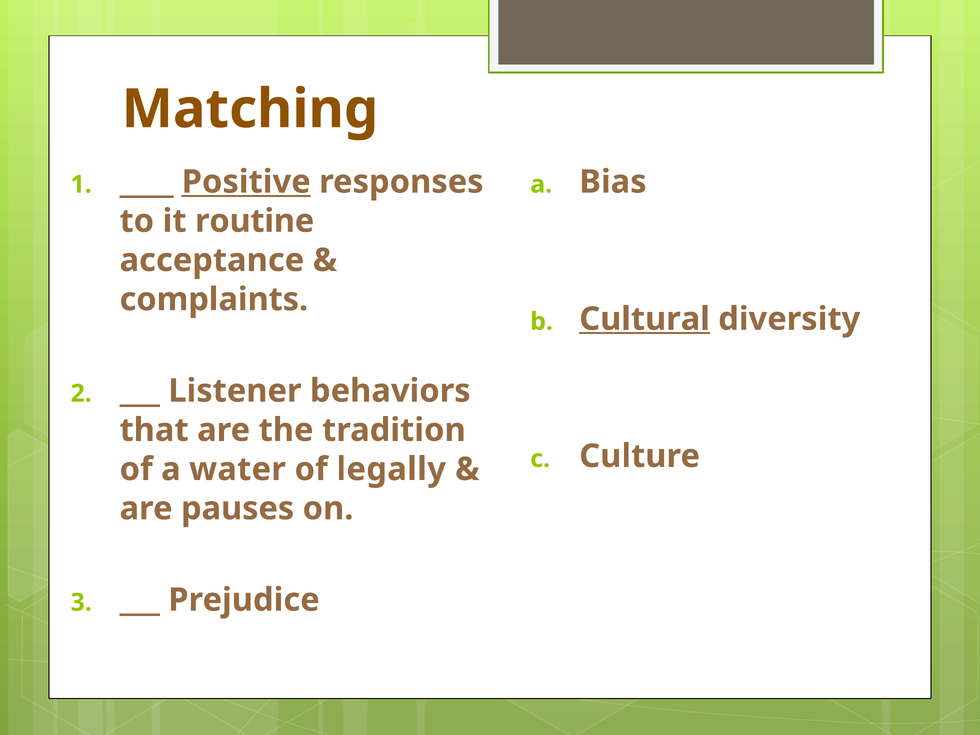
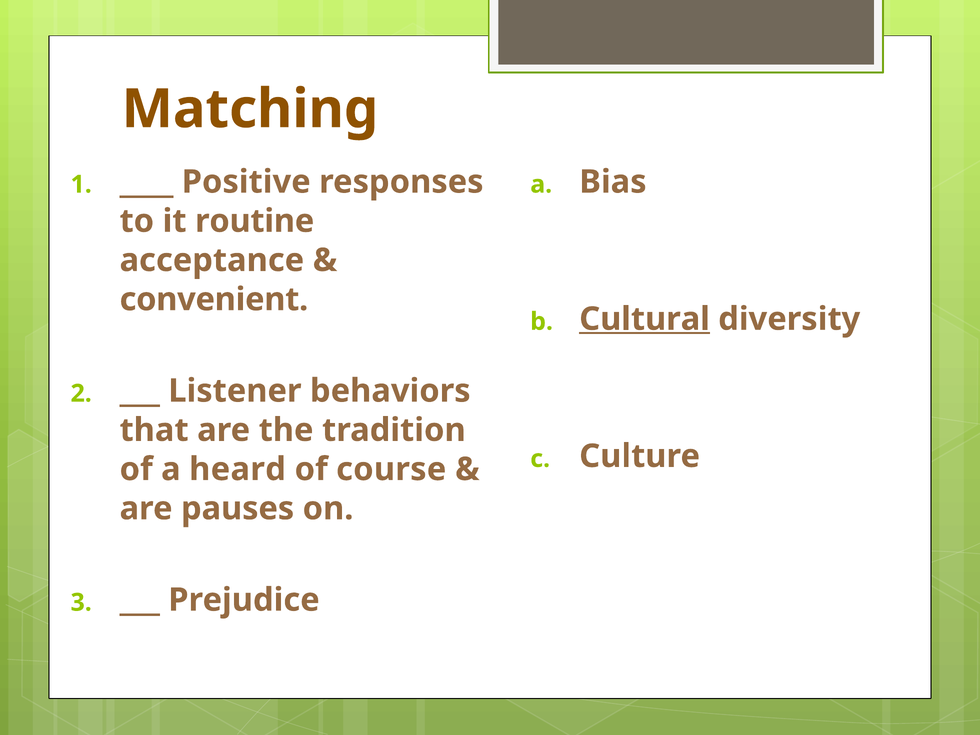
Positive underline: present -> none (246, 182)
complaints: complaints -> convenient (214, 299)
water: water -> heard (237, 469)
legally: legally -> course (391, 469)
